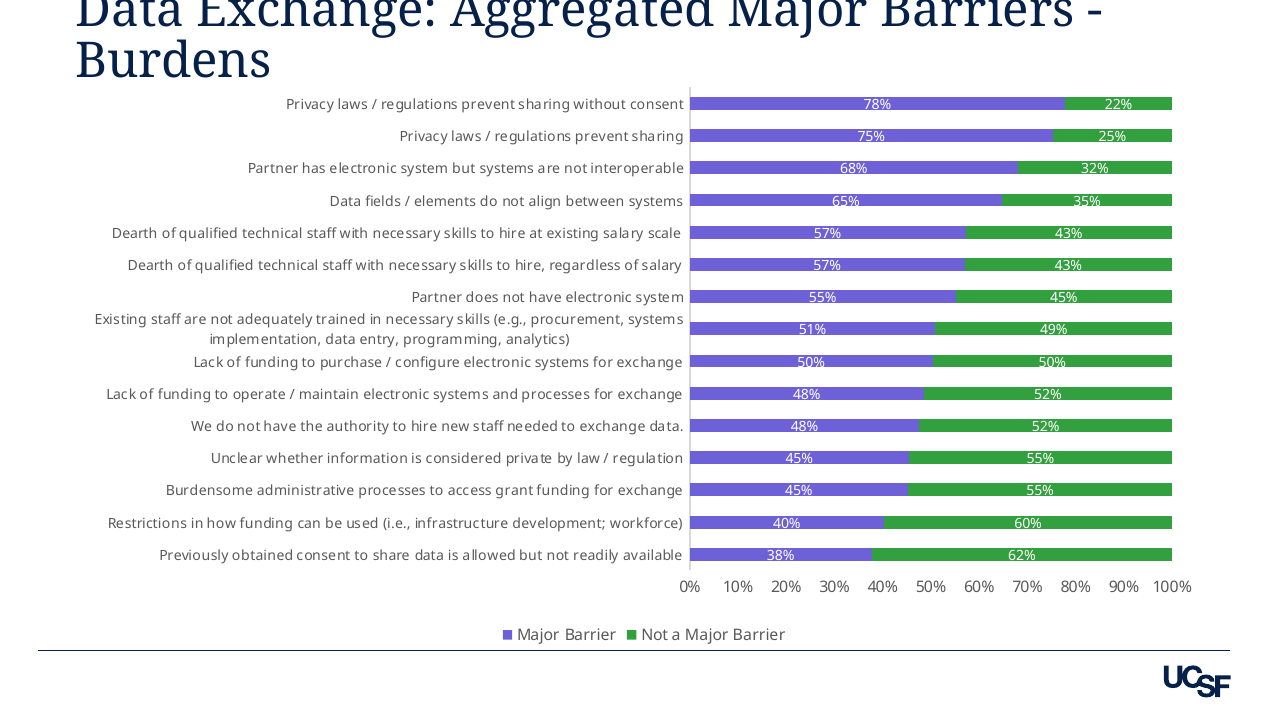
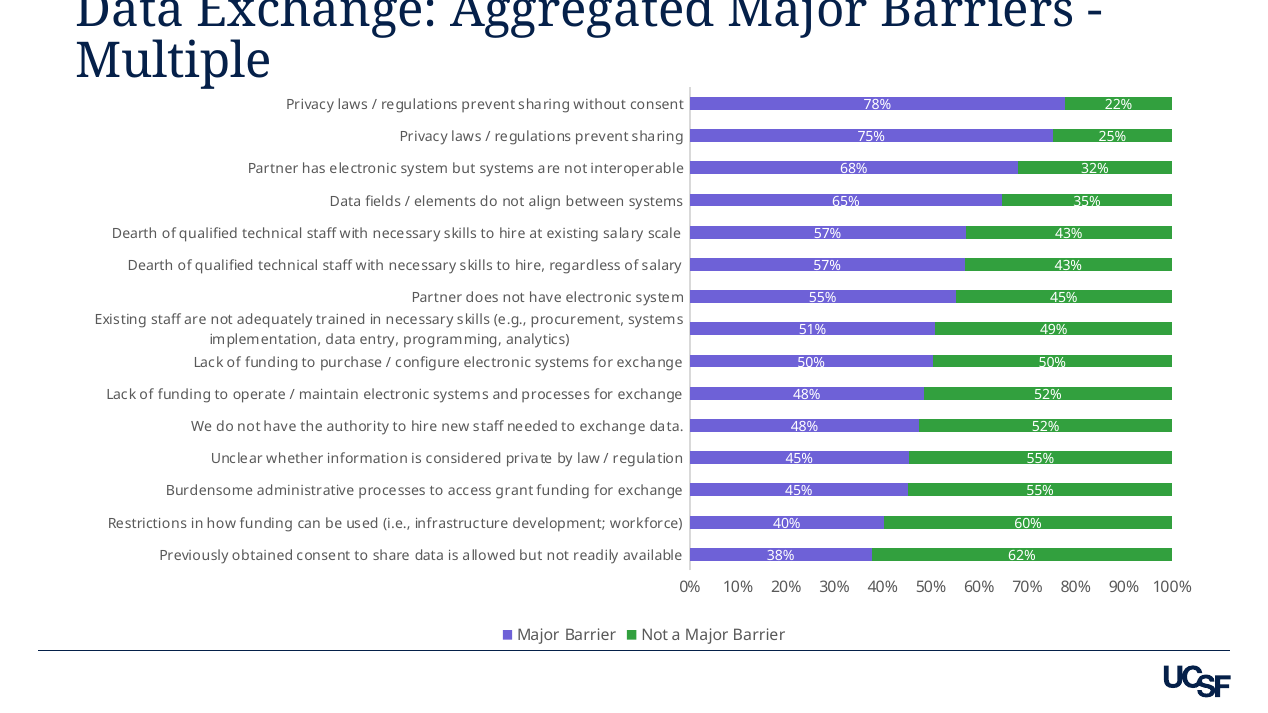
Burdens: Burdens -> Multiple (174, 61)
